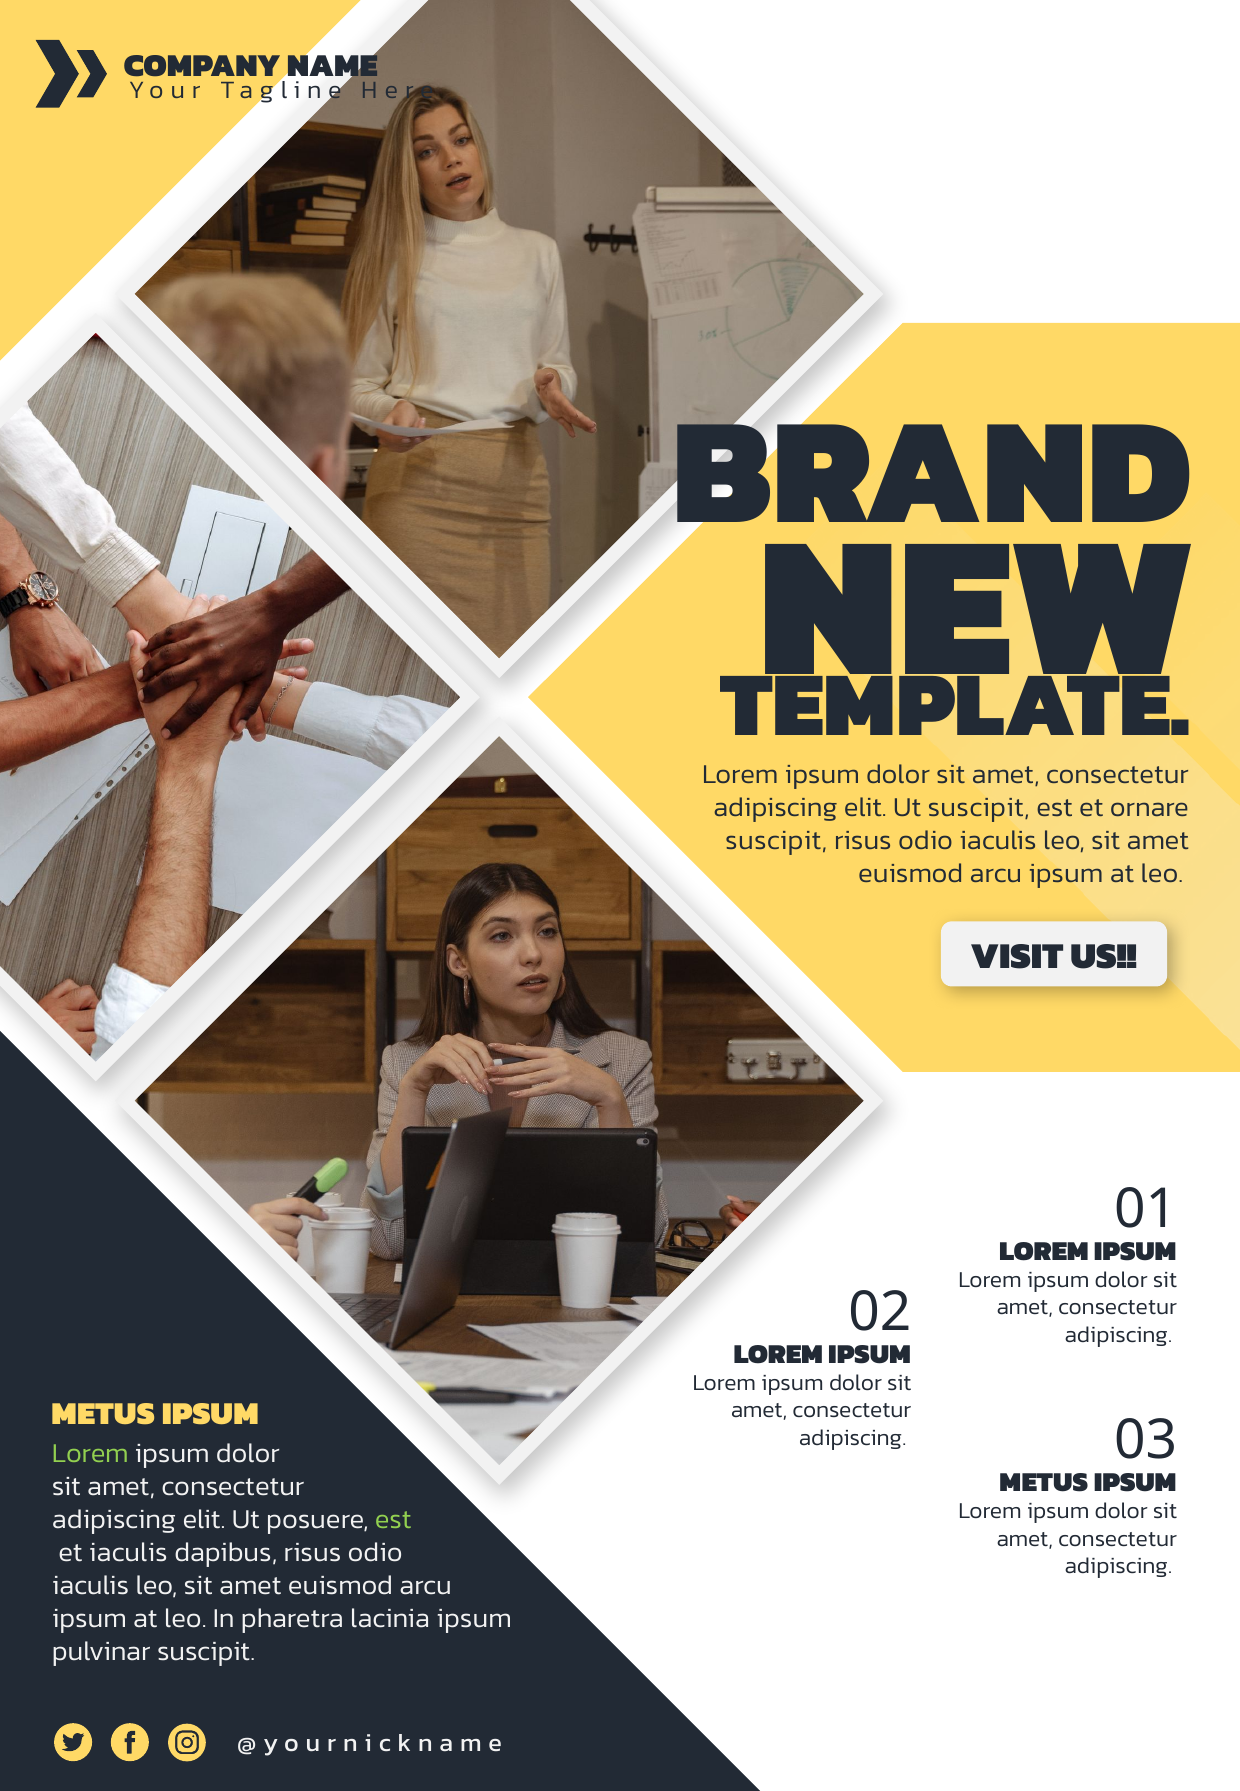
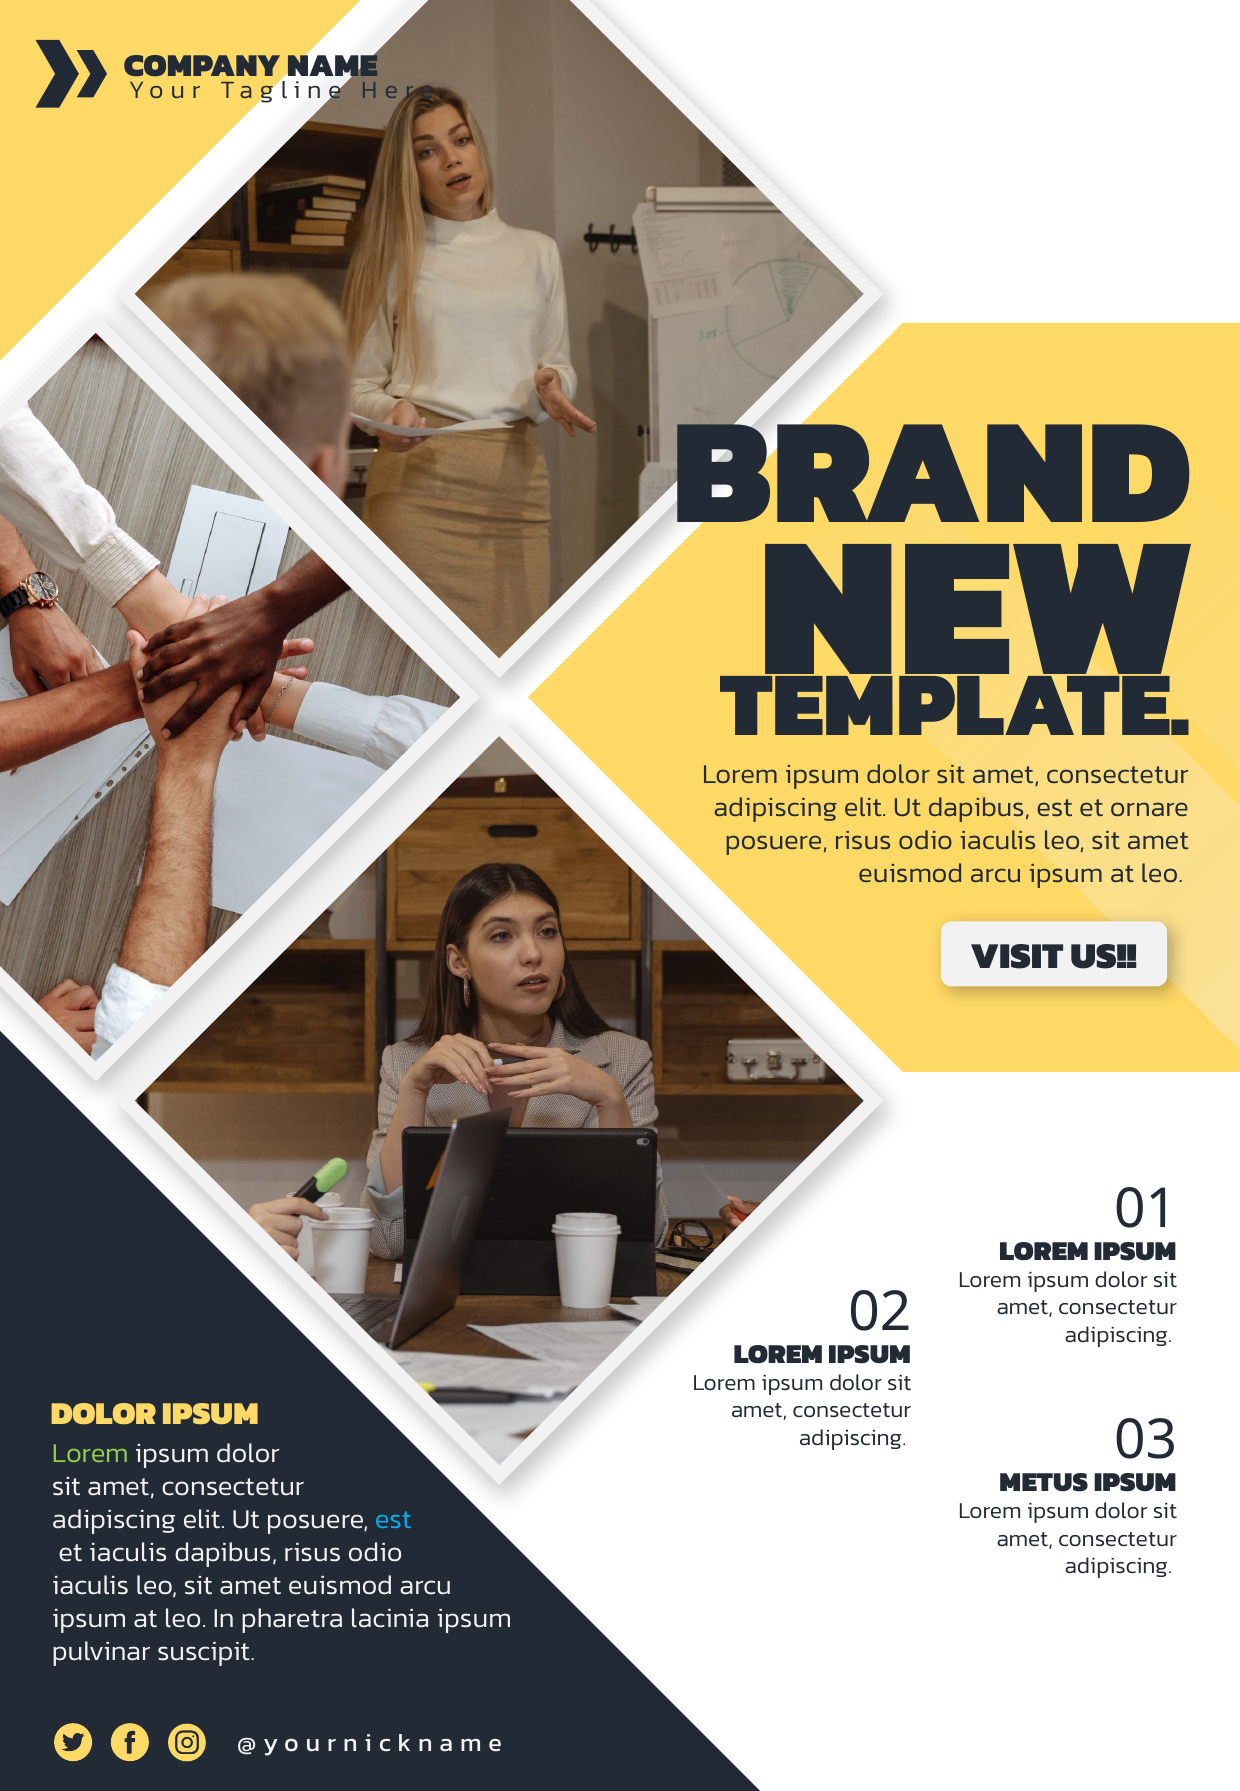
Ut suscipit: suscipit -> dapibus (979, 807)
suscipit: suscipit -> posuere (776, 841)
METUS: METUS -> DOLOR (103, 1414)
est colour: light green -> light blue (393, 1520)
